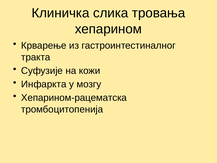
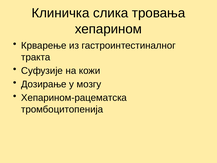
Инфаркта: Инфаркта -> Дозирање (44, 84)
